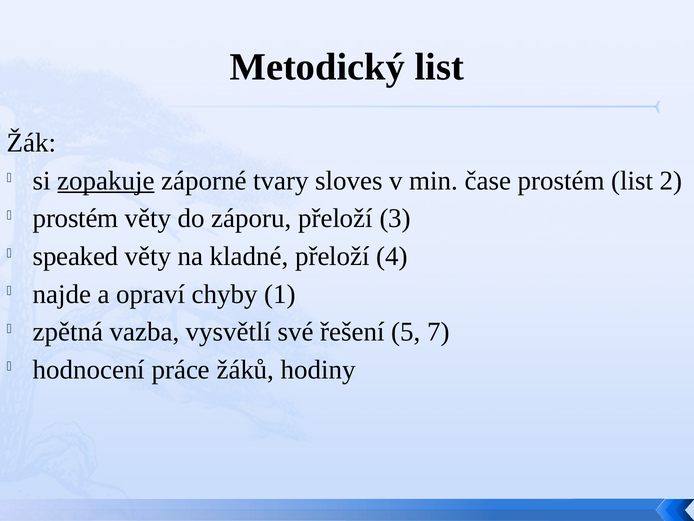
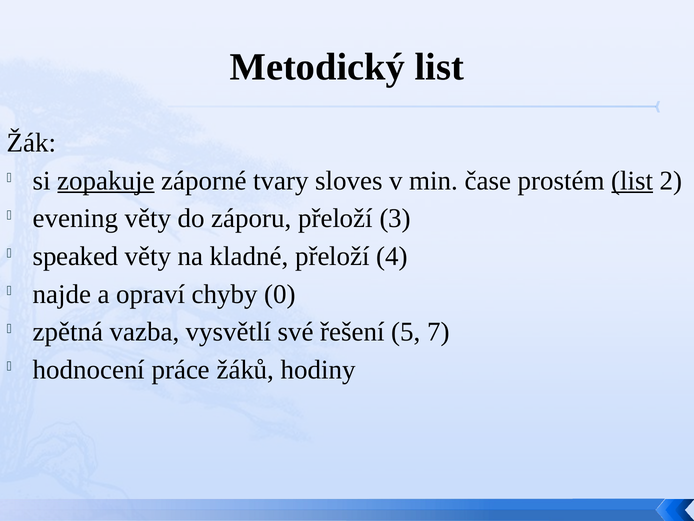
list underline: none -> present (632, 181)
prostém: prostém -> evening (75, 218)
1: 1 -> 0 (280, 294)
